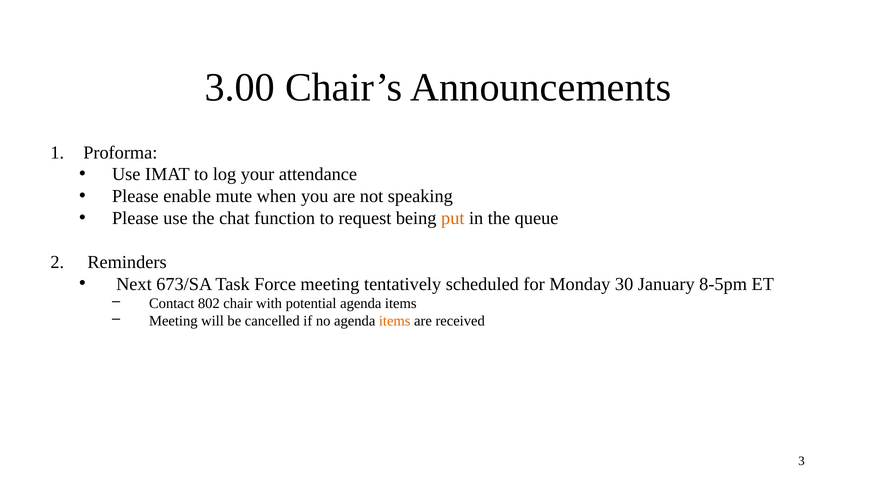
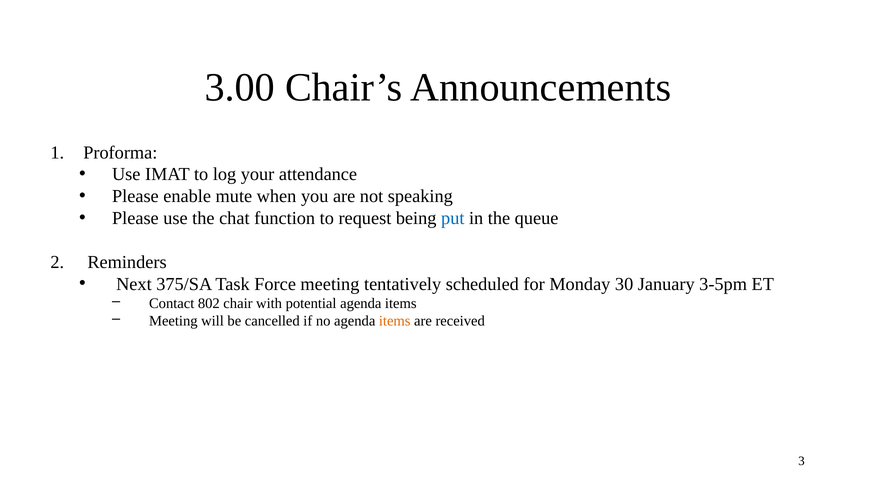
put colour: orange -> blue (453, 218)
673/SA: 673/SA -> 375/SA (184, 284)
8-5pm: 8-5pm -> 3-5pm (723, 284)
